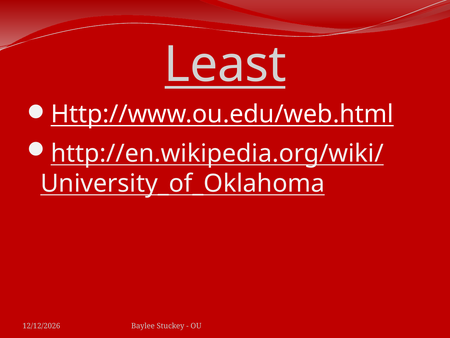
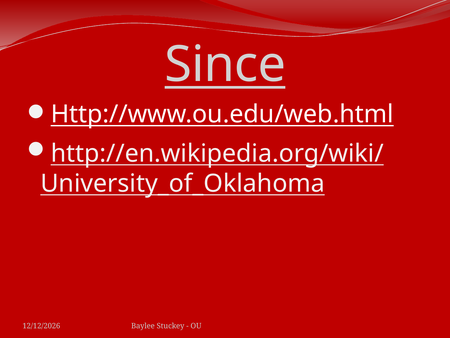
Least: Least -> Since (225, 64)
